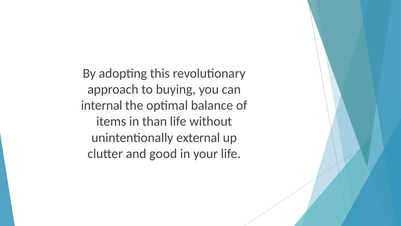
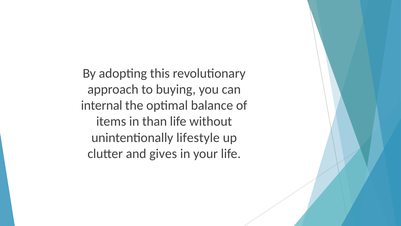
external: external -> lifestyle (198, 137)
good: good -> gives (163, 153)
